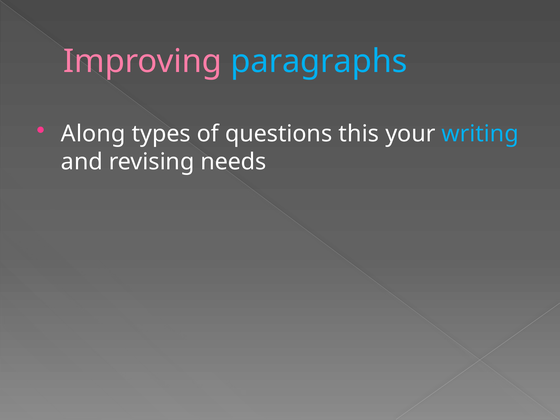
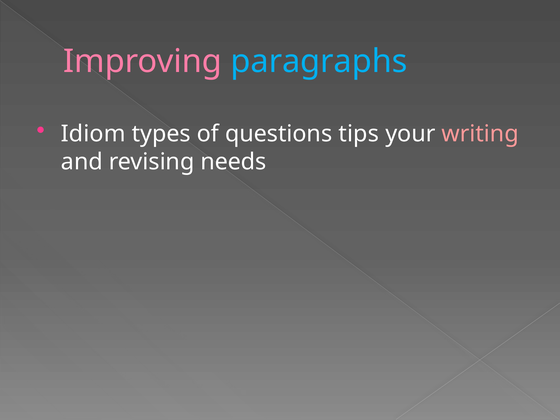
Along: Along -> Idiom (93, 134)
this: this -> tips (359, 134)
writing colour: light blue -> pink (480, 134)
